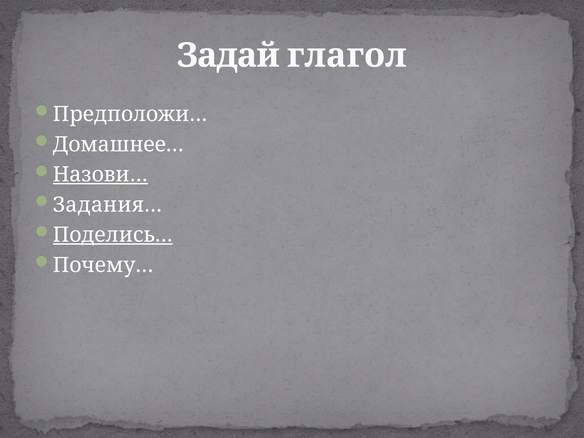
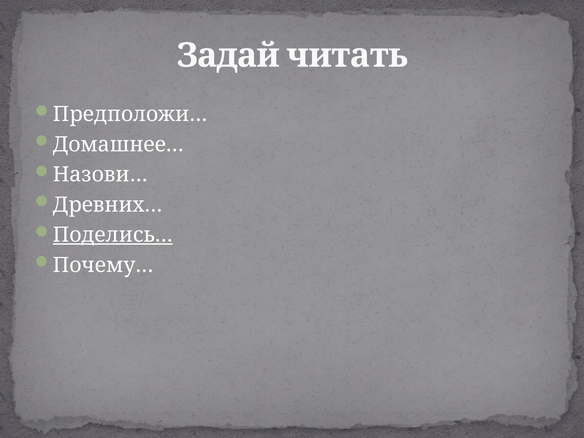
глагол: глагол -> читать (347, 55)
Назови… underline: present -> none (100, 175)
Задания…: Задания… -> Древних… (108, 205)
